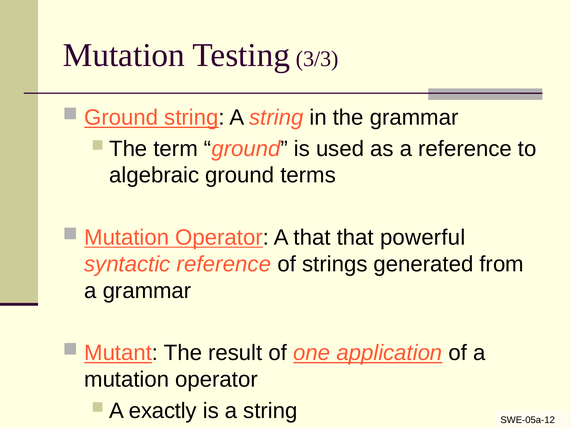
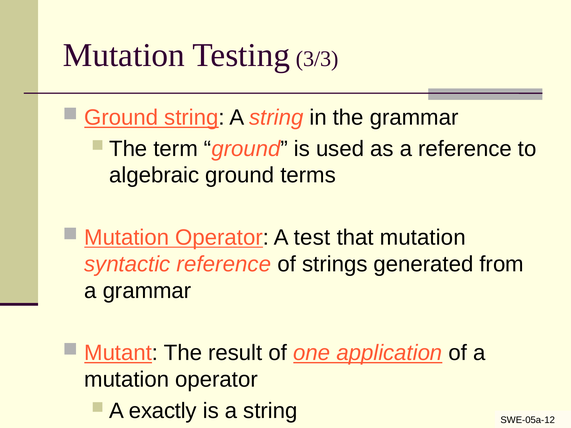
A that: that -> test (312, 238)
that powerful: powerful -> mutation (423, 238)
